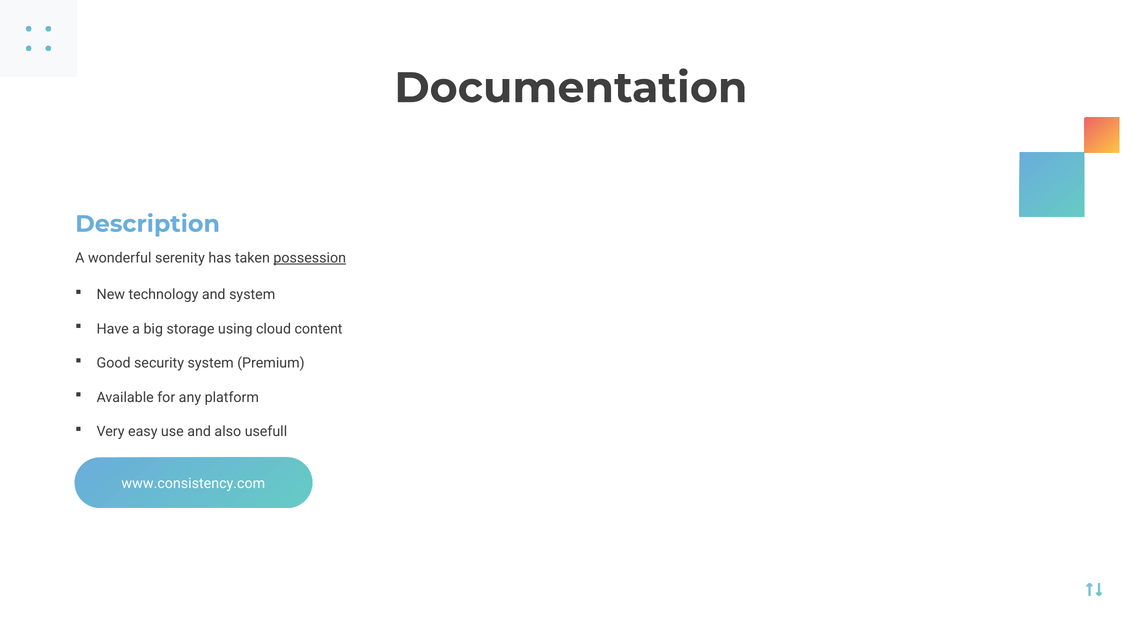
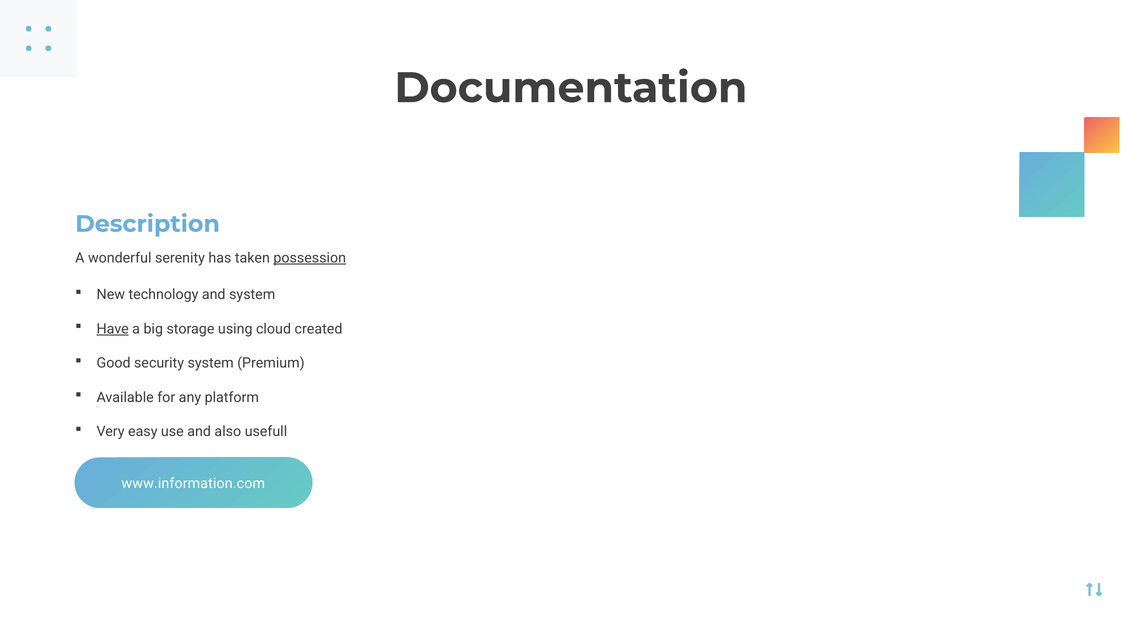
Have underline: none -> present (113, 329)
content: content -> created (319, 329)
www.consistency.com: www.consistency.com -> www.information.com (193, 484)
